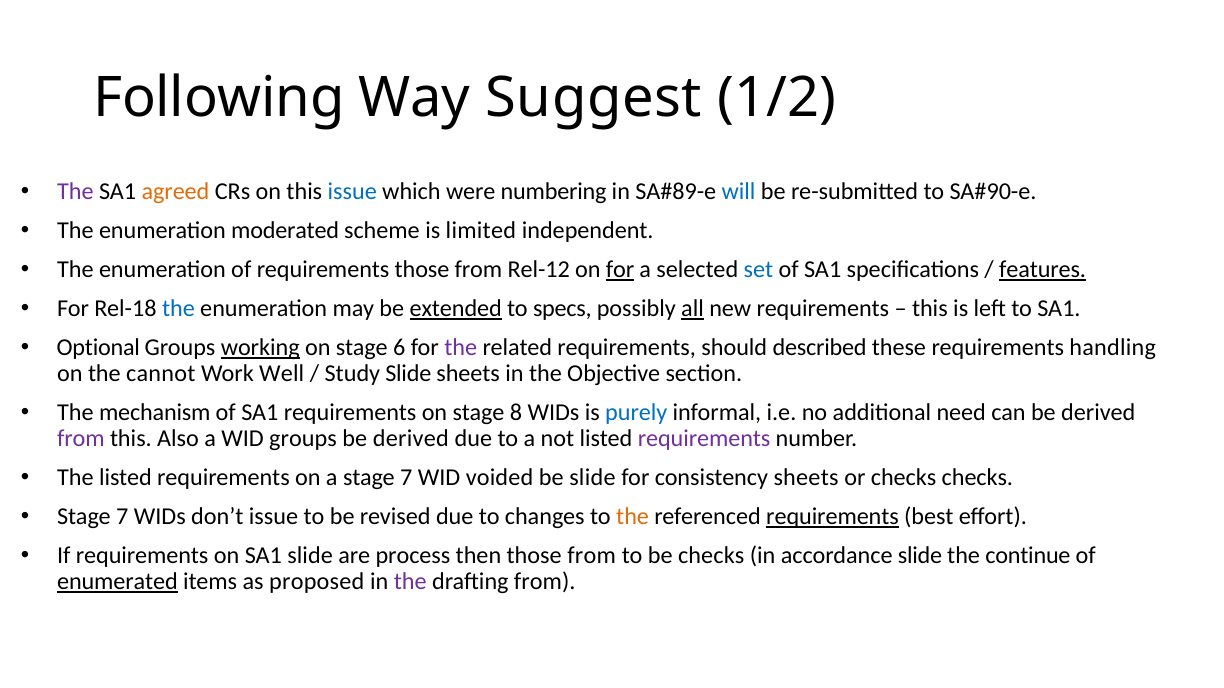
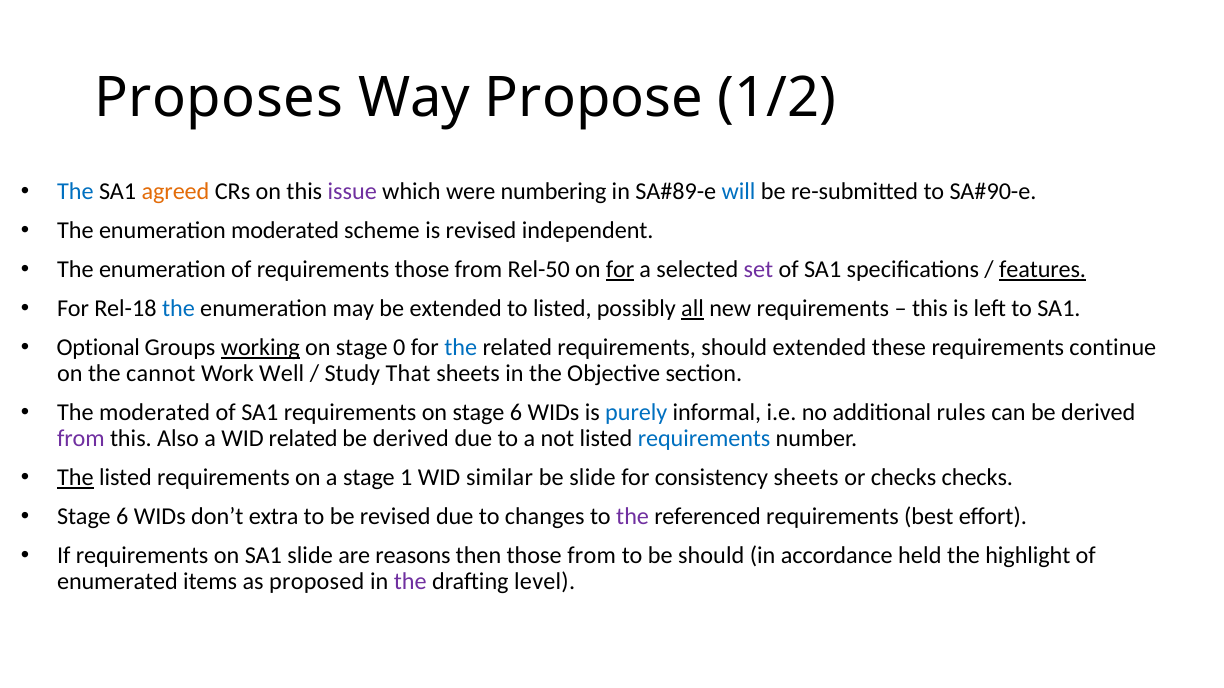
Following: Following -> Proposes (219, 98)
Suggest: Suggest -> Propose (594, 98)
The colour: purple -> blue (75, 192)
issue colour: blue -> purple (352, 192)
is limited: limited -> revised (481, 231)
Rel-12: Rel-12 -> Rel-50 (539, 270)
set colour: blue -> purple (758, 270)
extended underline: present -> none (456, 309)
to specs: specs -> listed (562, 309)
6: 6 -> 0 (399, 348)
the colour: purple -> blue (461, 348)
should described: described -> extended (819, 348)
handling: handling -> continue (1113, 348)
Study Slide: Slide -> That (408, 374)
The mechanism: mechanism -> moderated (155, 413)
on stage 8: 8 -> 6 (516, 413)
need: need -> rules (961, 413)
WID groups: groups -> related (303, 439)
requirements colour: purple -> blue (704, 439)
The underline: none -> present (75, 478)
a stage 7: 7 -> 1 (406, 478)
voided: voided -> similar (499, 478)
7: 7 -> 6 (122, 517)
don’t issue: issue -> extra (274, 517)
the colour: orange -> purple (633, 517)
requirements underline: present -> none (833, 517)
process: process -> reasons (413, 556)
be checks: checks -> should (711, 556)
accordance slide: slide -> held (920, 556)
continue: continue -> highlight (1028, 556)
enumerated underline: present -> none (117, 582)
drafting from: from -> level (545, 582)
